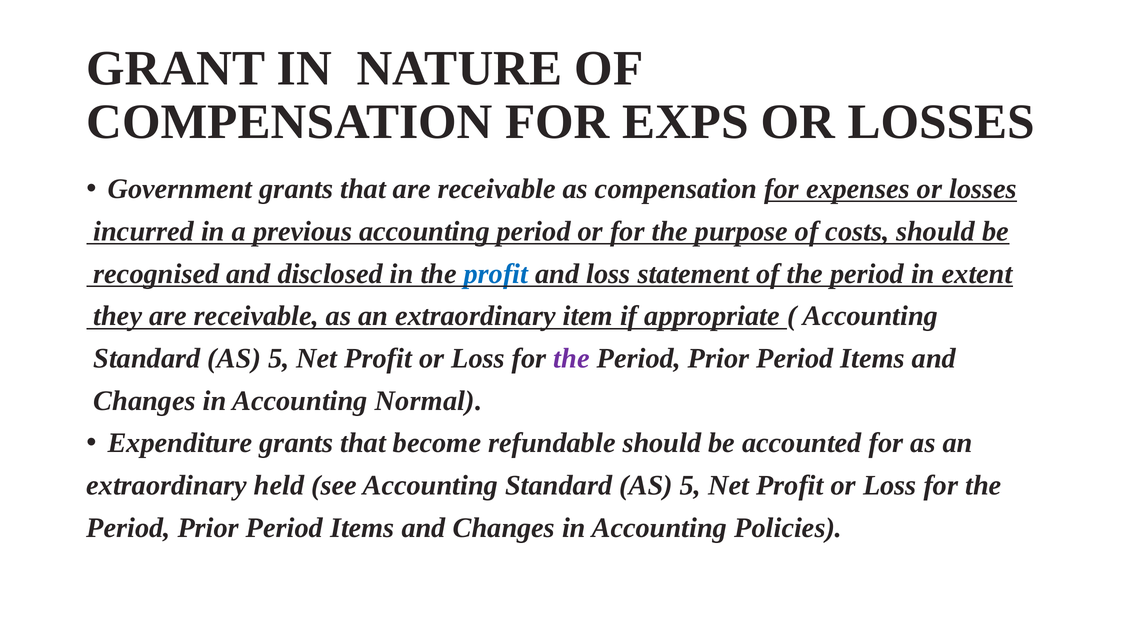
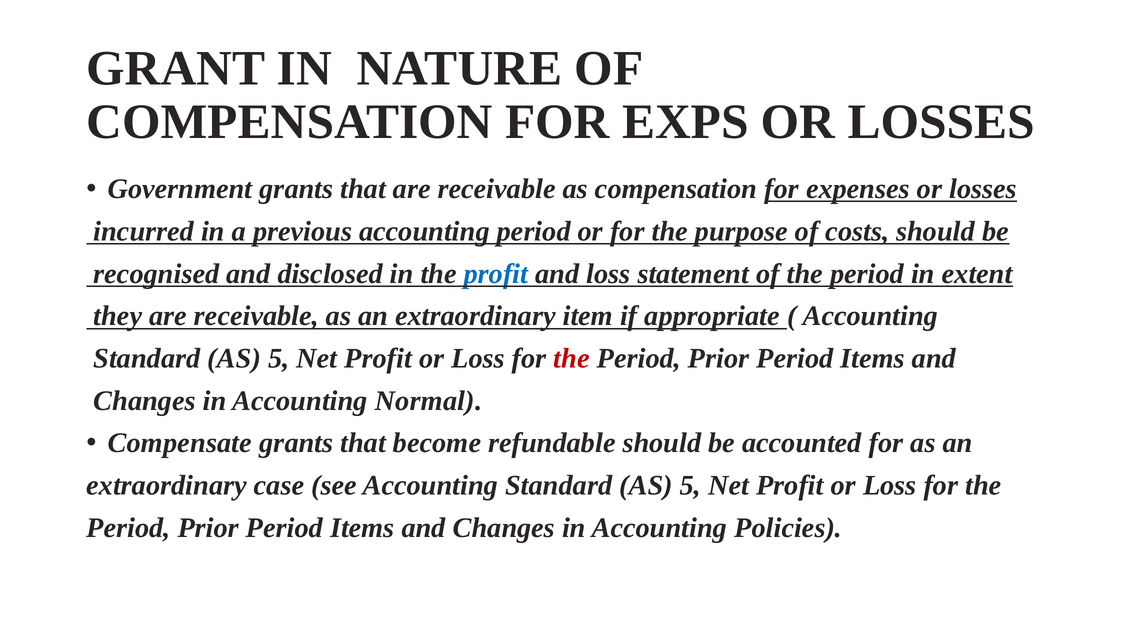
the colour: purple -> red (572, 359)
Expenditure: Expenditure -> Compensate (180, 443)
held: held -> case (279, 486)
